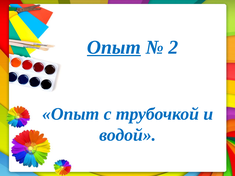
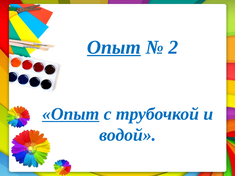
Опыт underline: none -> present (71, 114)
